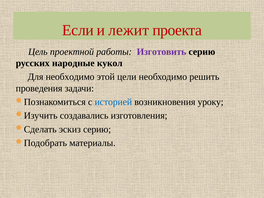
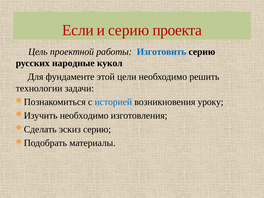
и лежит: лежит -> серию (129, 30)
Изготовить colour: purple -> blue (161, 52)
Для необходимо: необходимо -> фундаменте (70, 77)
проведения: проведения -> технологии (39, 88)
создавались: создавались -> необходимо (84, 116)
